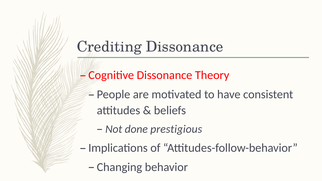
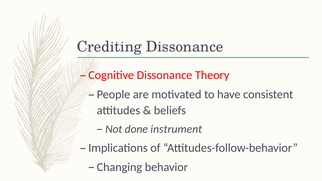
prestigious: prestigious -> instrument (176, 129)
